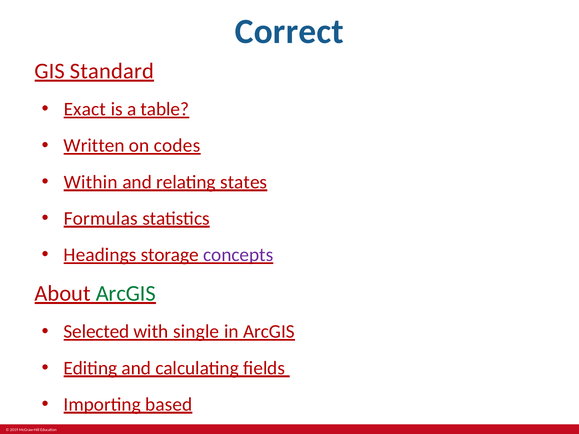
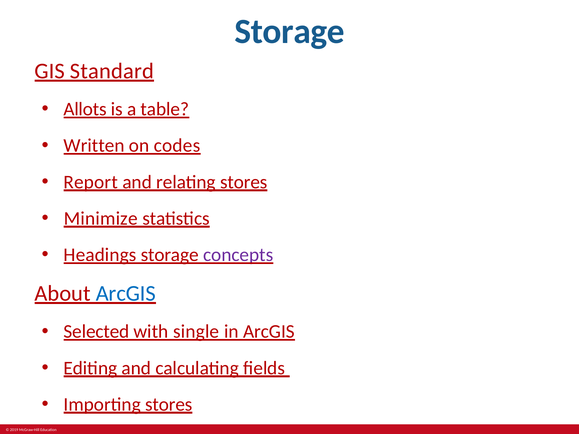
Correct: Correct -> Storage (290, 31)
Exact: Exact -> Allots (85, 109)
Within: Within -> Report (91, 182)
relating states: states -> stores (244, 182)
Formulas: Formulas -> Minimize (101, 219)
ArcGIS colour: green -> blue (126, 294)
Importing based: based -> stores (169, 405)
